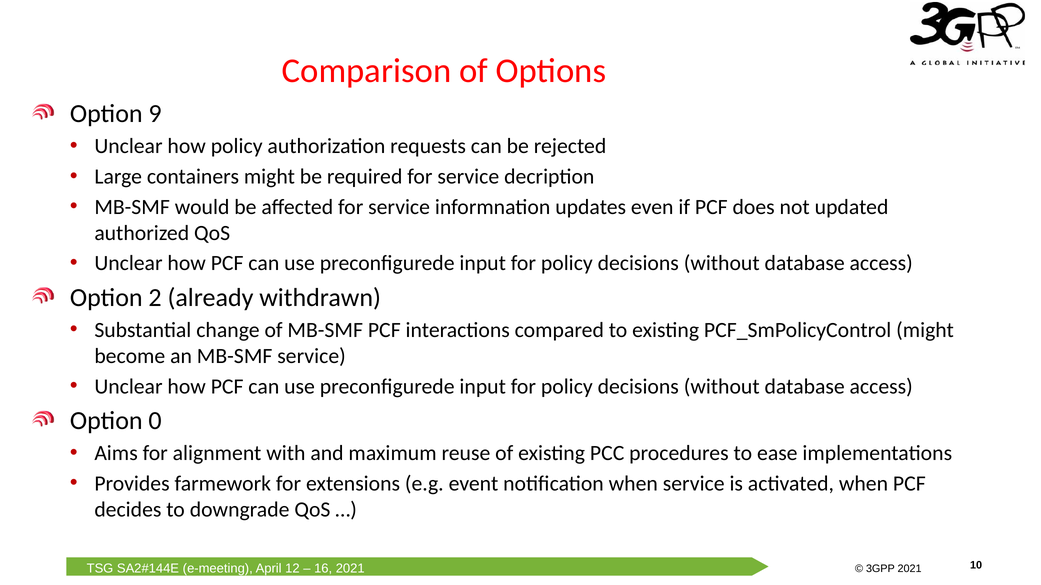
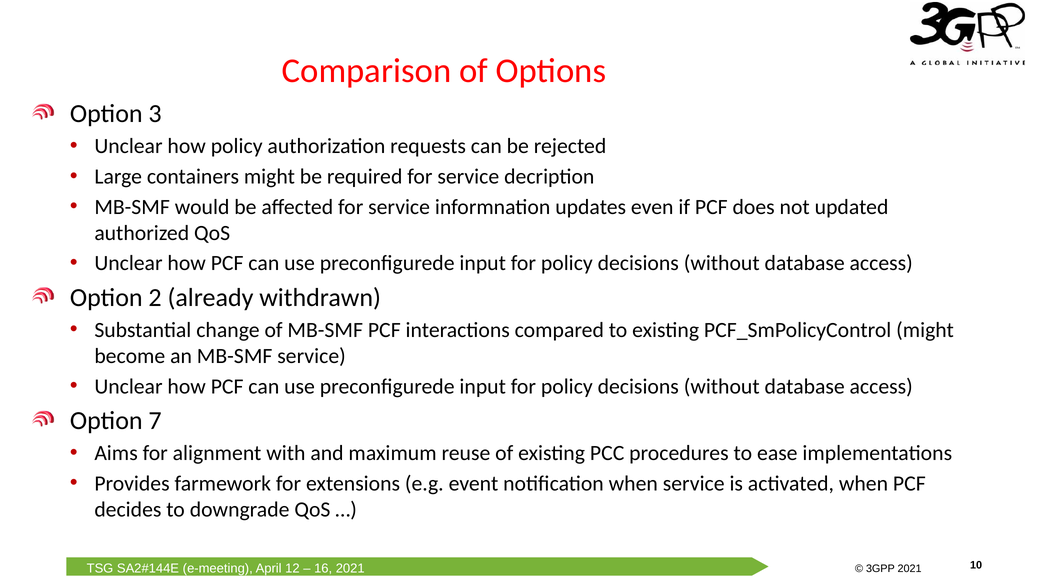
9: 9 -> 3 (155, 114)
0: 0 -> 7 (155, 421)
